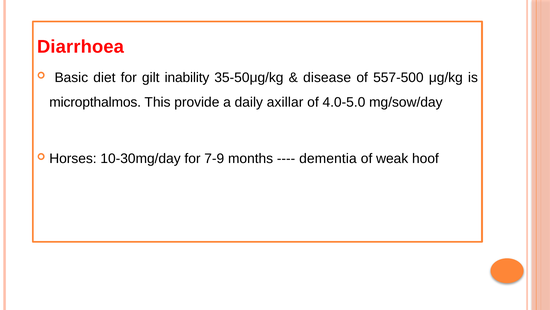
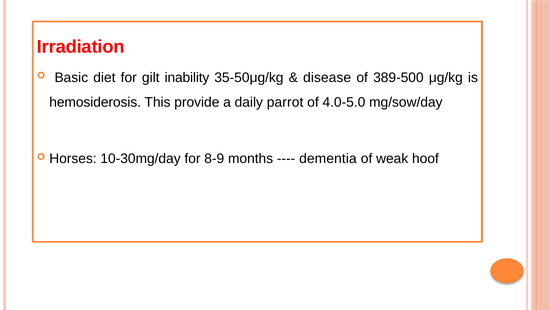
Diarrhoea: Diarrhoea -> Irradiation (81, 47)
557-500: 557-500 -> 389-500 (398, 77)
micropthalmos: micropthalmos -> hemosiderosis (95, 102)
axillar: axillar -> parrot (285, 102)
7-9: 7-9 -> 8-9 (214, 158)
